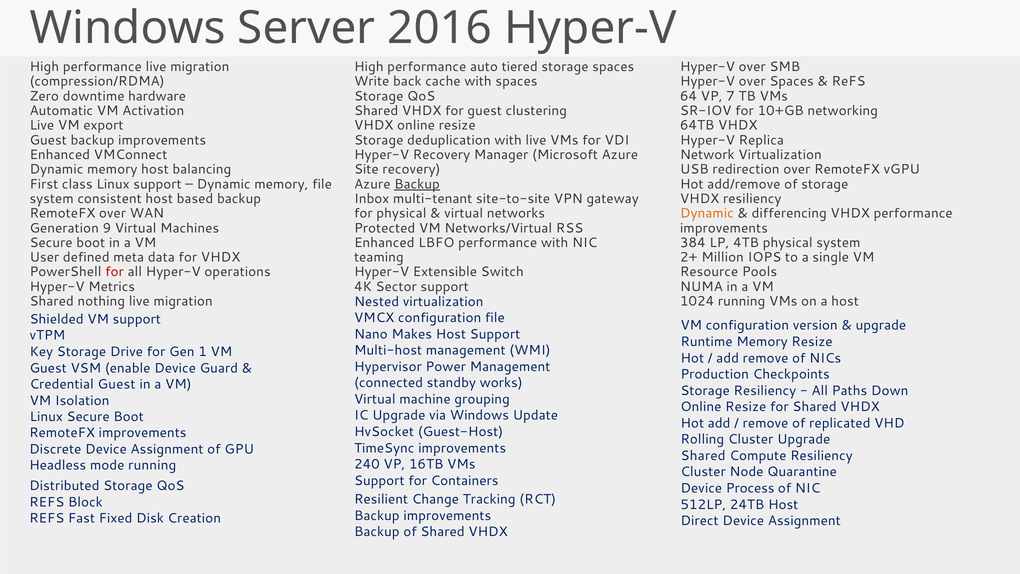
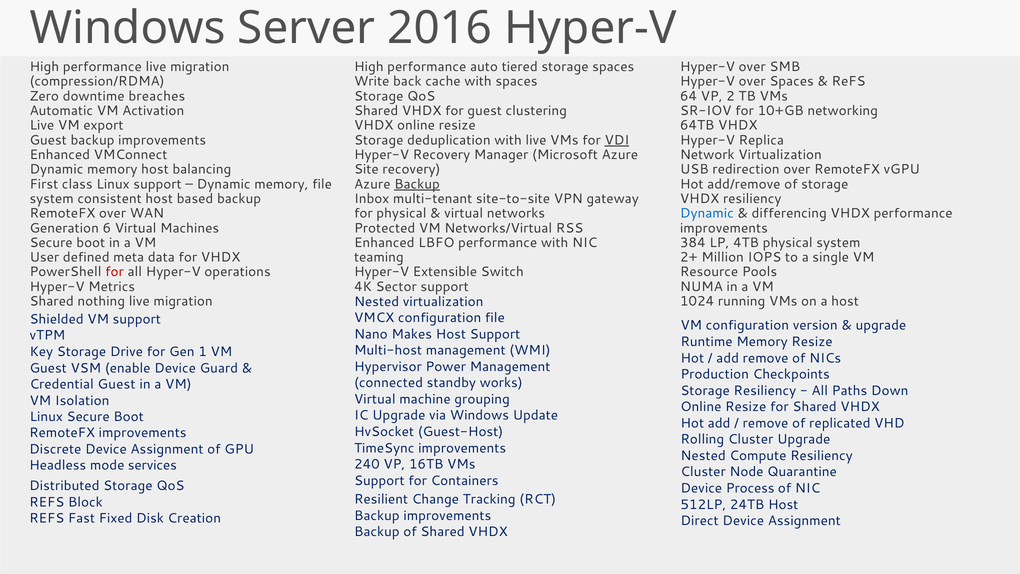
hardware: hardware -> breaches (157, 96)
7: 7 -> 2 (730, 96)
VDI underline: none -> present (617, 140)
Dynamic colour: orange -> blue (707, 213)
9: 9 -> 6 (107, 228)
Shared: Shared -> Nested (703, 455)
mode running: running -> services (152, 465)
